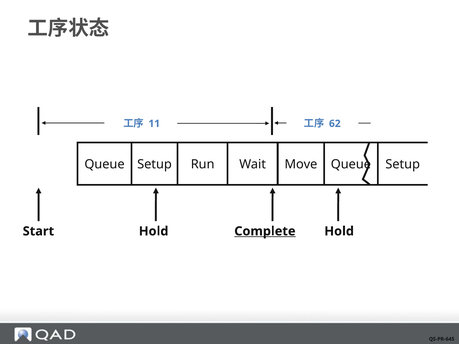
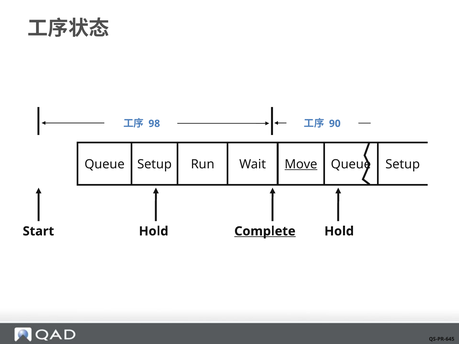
11: 11 -> 98 (154, 124)
62: 62 -> 90 (335, 124)
Move underline: none -> present (301, 164)
